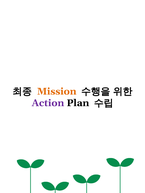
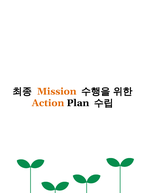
Action colour: purple -> orange (48, 103)
